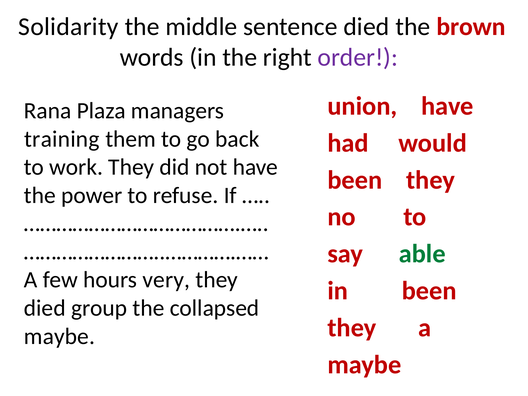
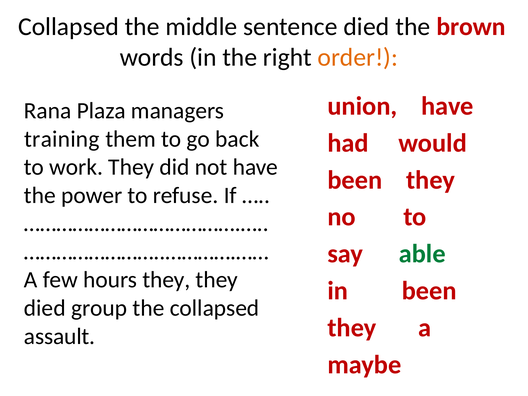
Solidarity: Solidarity -> Collapsed (69, 27)
order colour: purple -> orange (358, 57)
hours very: very -> they (166, 280)
maybe: maybe -> assault (60, 336)
